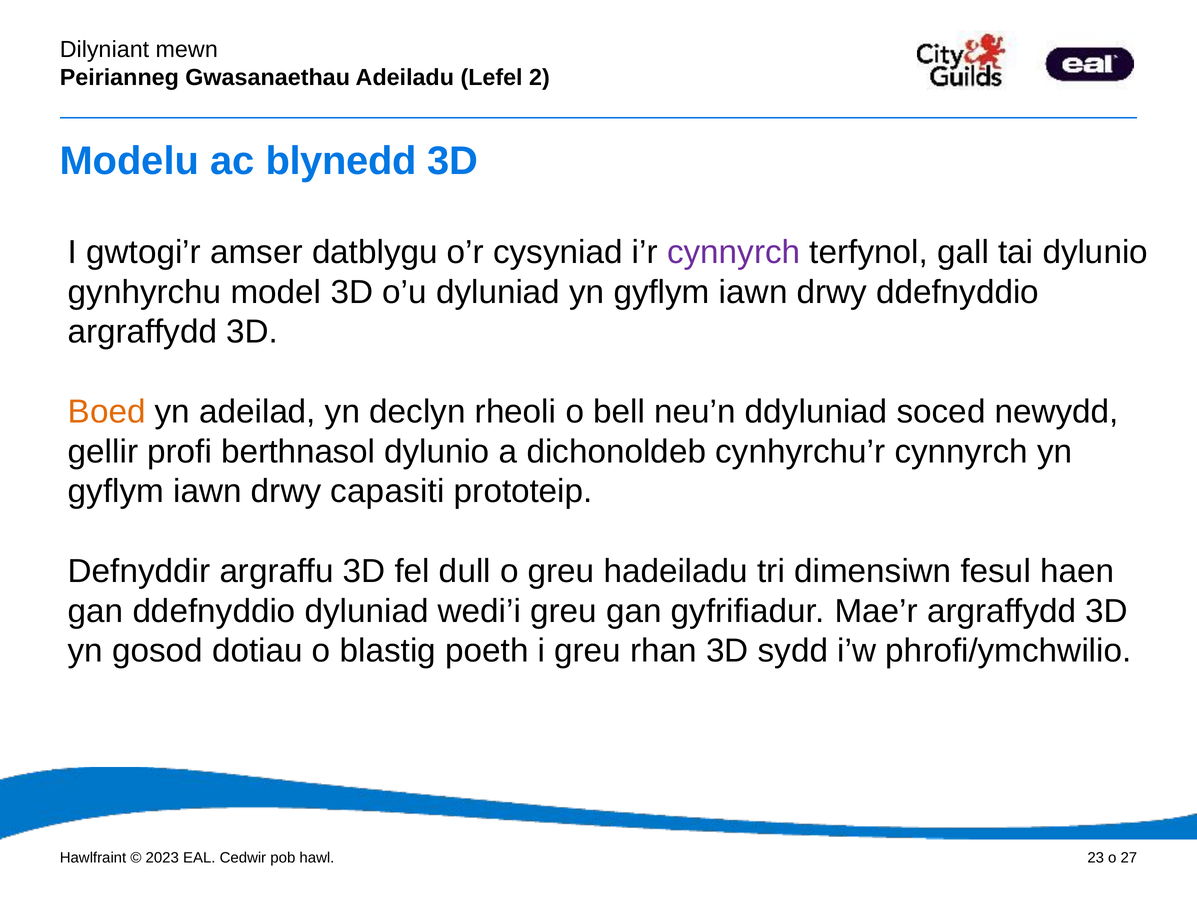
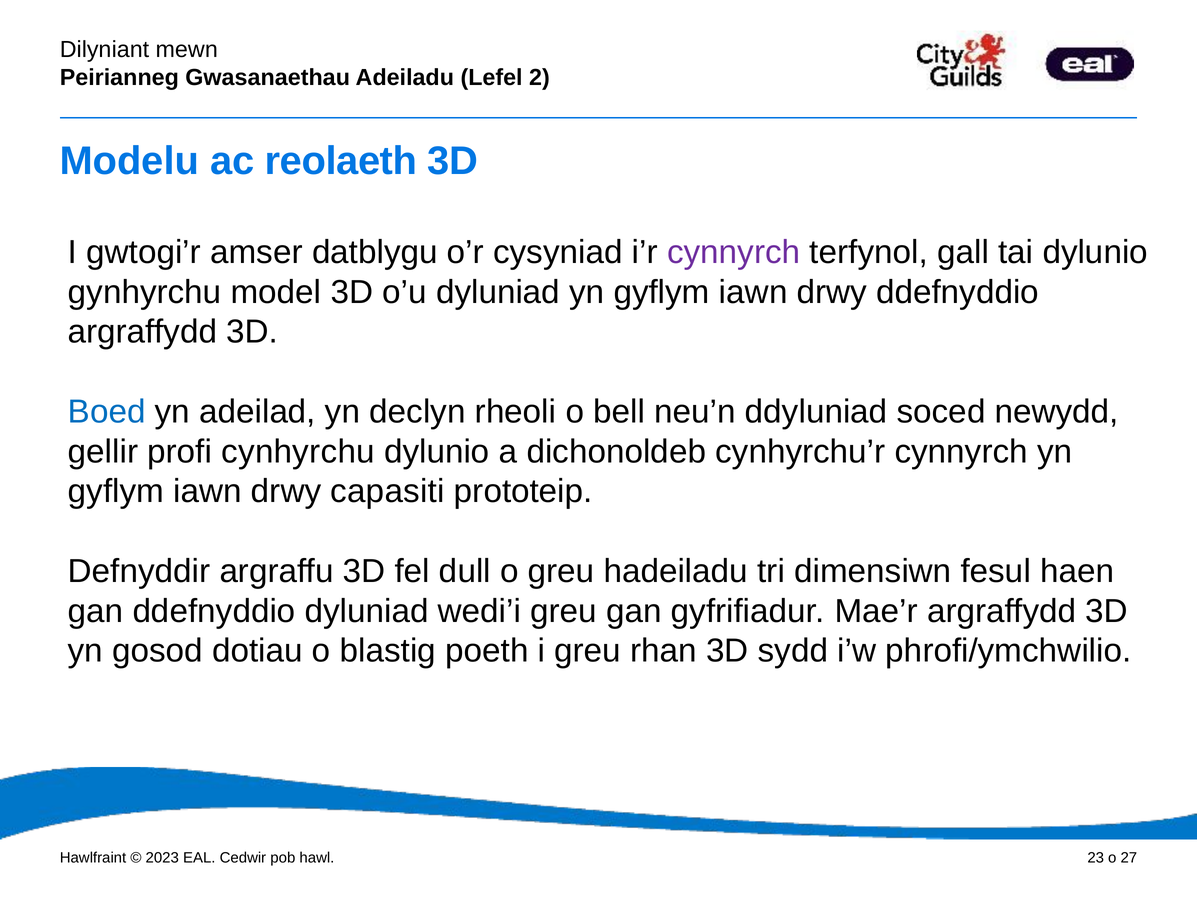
blynedd: blynedd -> reolaeth (341, 161)
Boed colour: orange -> blue (107, 412)
berthnasol: berthnasol -> cynhyrchu (298, 452)
